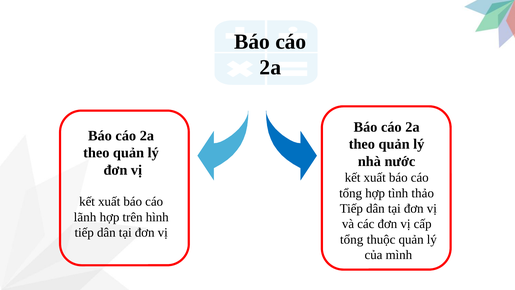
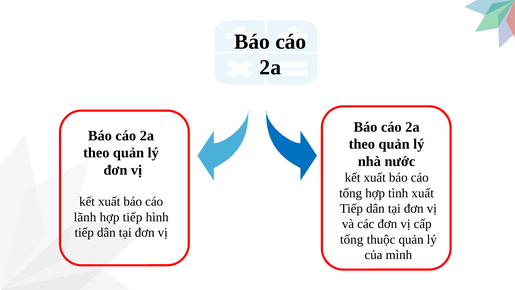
tình thảo: thảo -> xuất (423, 193)
hợp trên: trên -> tiếp (133, 217)
